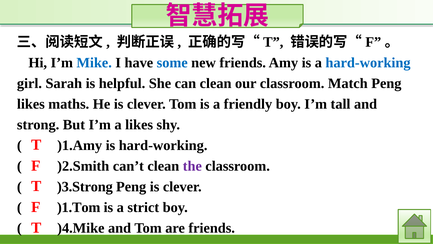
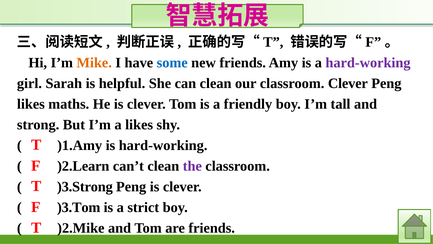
Mike colour: blue -> orange (94, 63)
hard-working colour: blue -> purple (368, 63)
classroom Match: Match -> Clever (348, 83)
)2.Smith: )2.Smith -> )2.Learn (83, 166)
)1.Tom: )1.Tom -> )3.Tom (79, 207)
)4.Mike: )4.Mike -> )2.Mike (81, 228)
